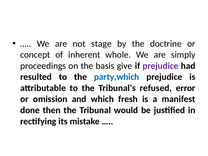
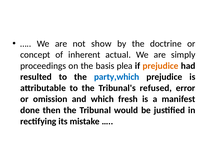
stage: stage -> show (101, 44)
whole: whole -> actual (118, 55)
give: give -> plea (125, 66)
prejudice colour: purple -> orange (161, 66)
